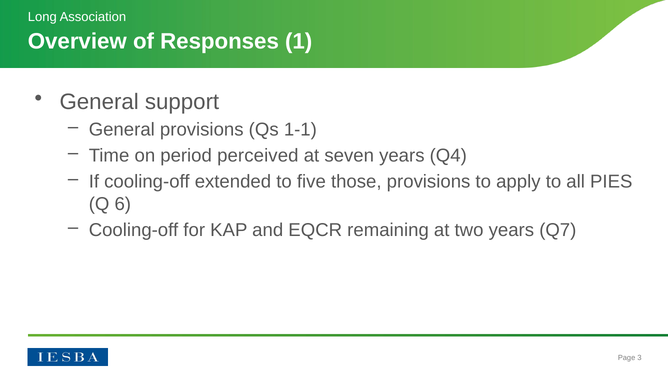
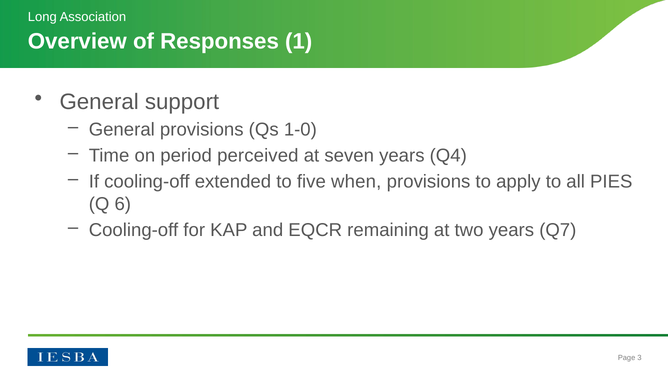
1-1: 1-1 -> 1-0 (300, 130)
those: those -> when (356, 182)
